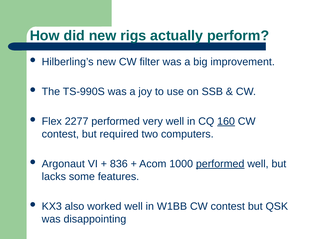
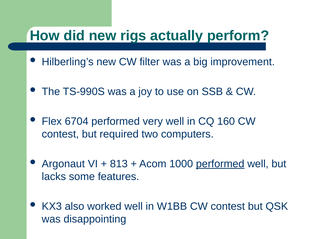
2277: 2277 -> 6704 (77, 121)
160 underline: present -> none (226, 121)
836: 836 -> 813 (119, 164)
